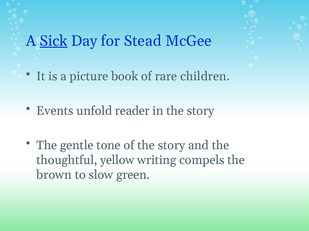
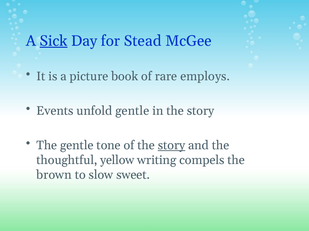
children: children -> employs (205, 77)
unfold reader: reader -> gentle (132, 111)
story underline: none -> present (171, 146)
green: green -> sweet (133, 176)
